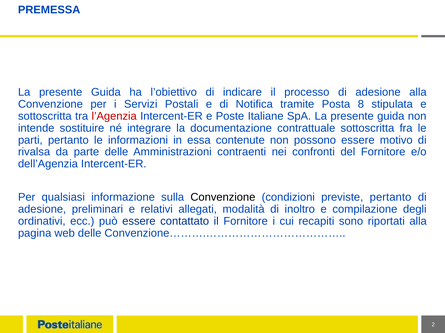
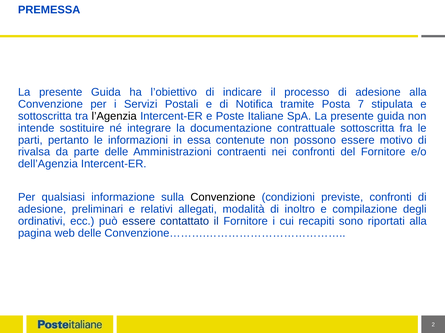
8: 8 -> 7 (361, 104)
l’Agenzia colour: red -> black (114, 116)
previste pertanto: pertanto -> confronti (391, 198)
